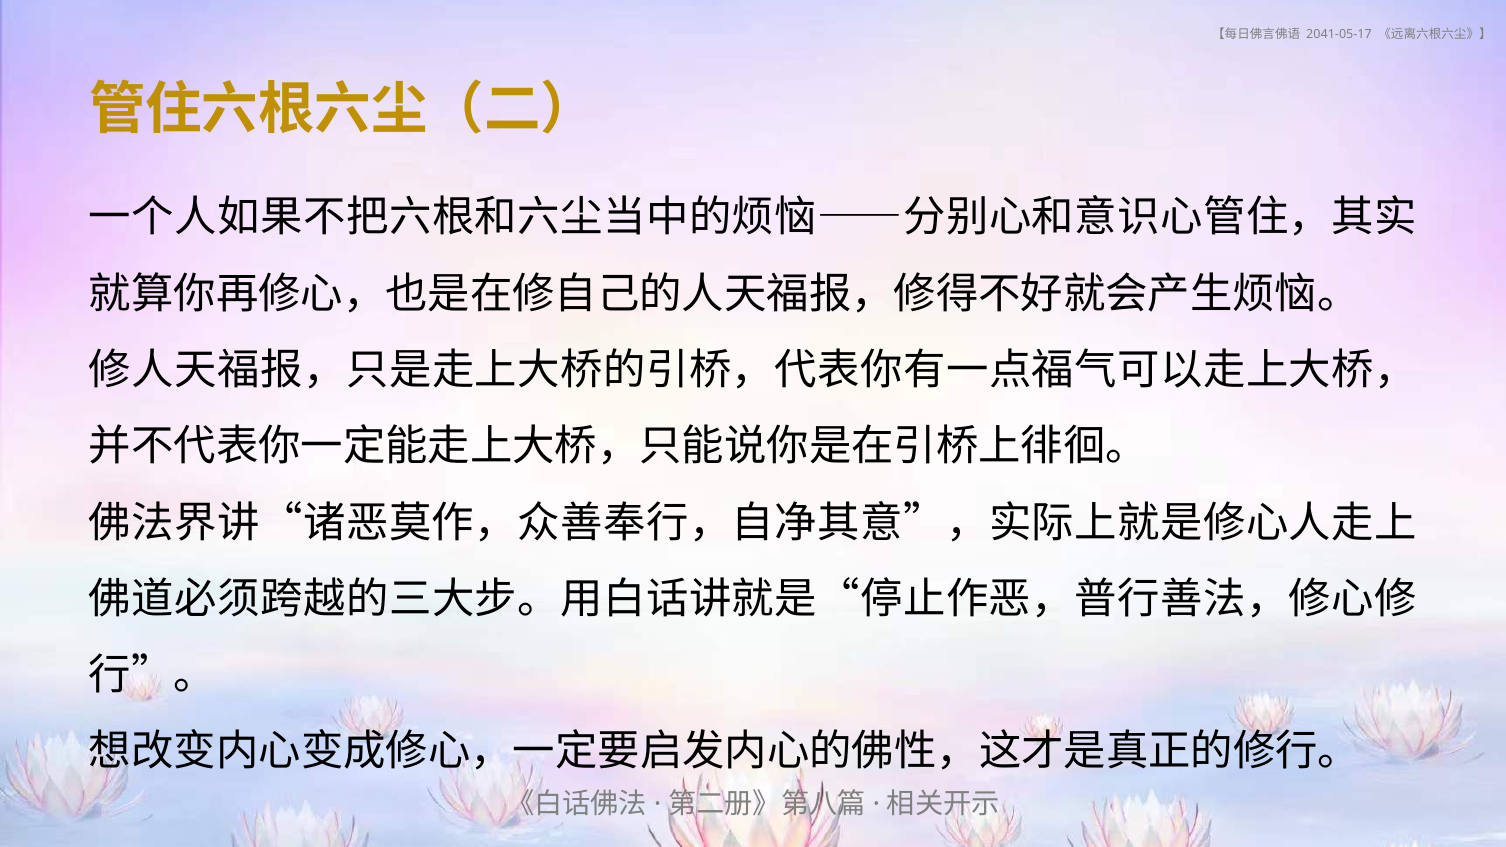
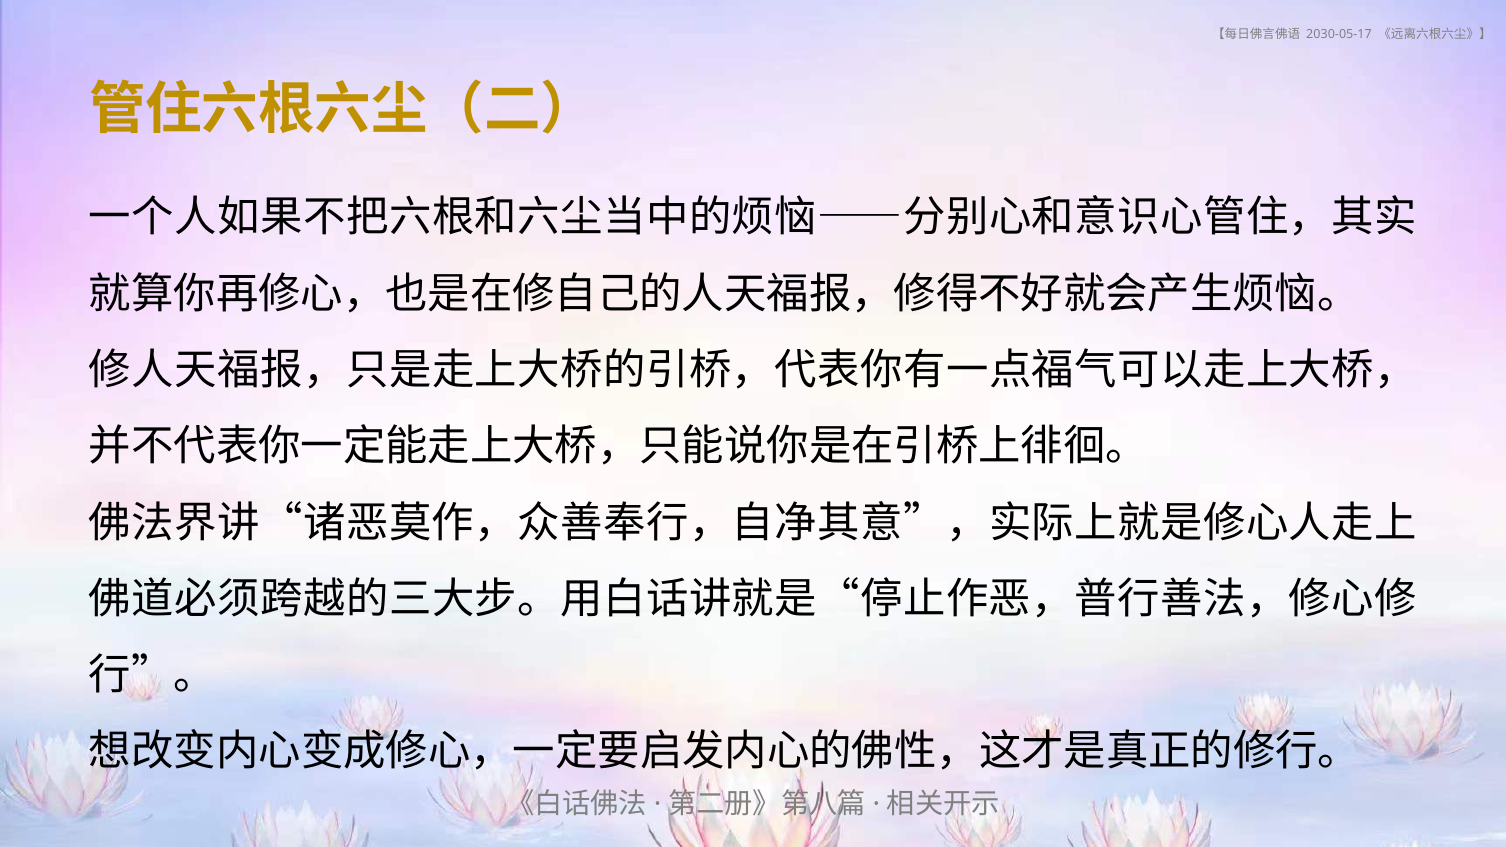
2041-05-17: 2041-05-17 -> 2030-05-17 (1339, 34)
